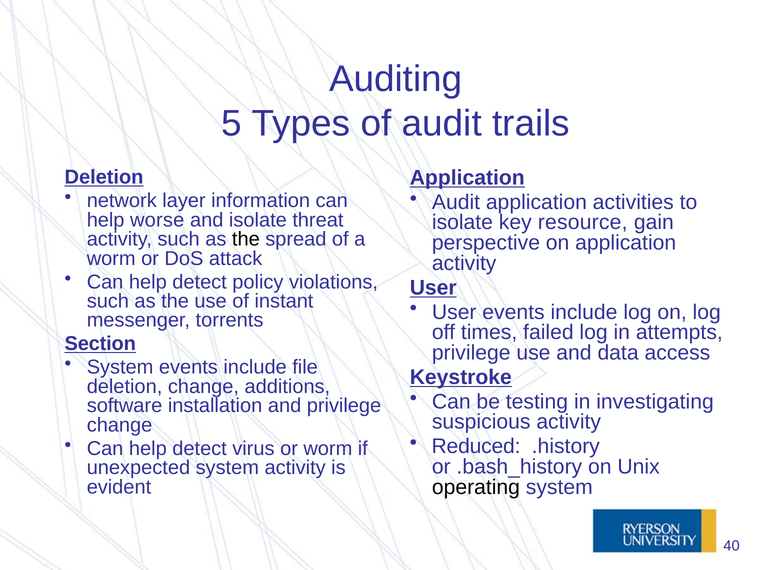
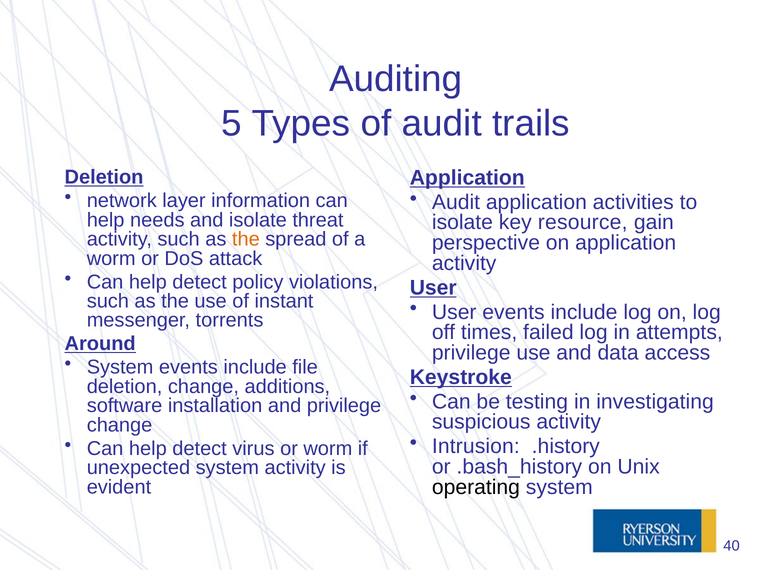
worse: worse -> needs (157, 220)
the colour: black -> orange (246, 239)
Section: Section -> Around (100, 344)
Reduced: Reduced -> Intrusion (476, 446)
